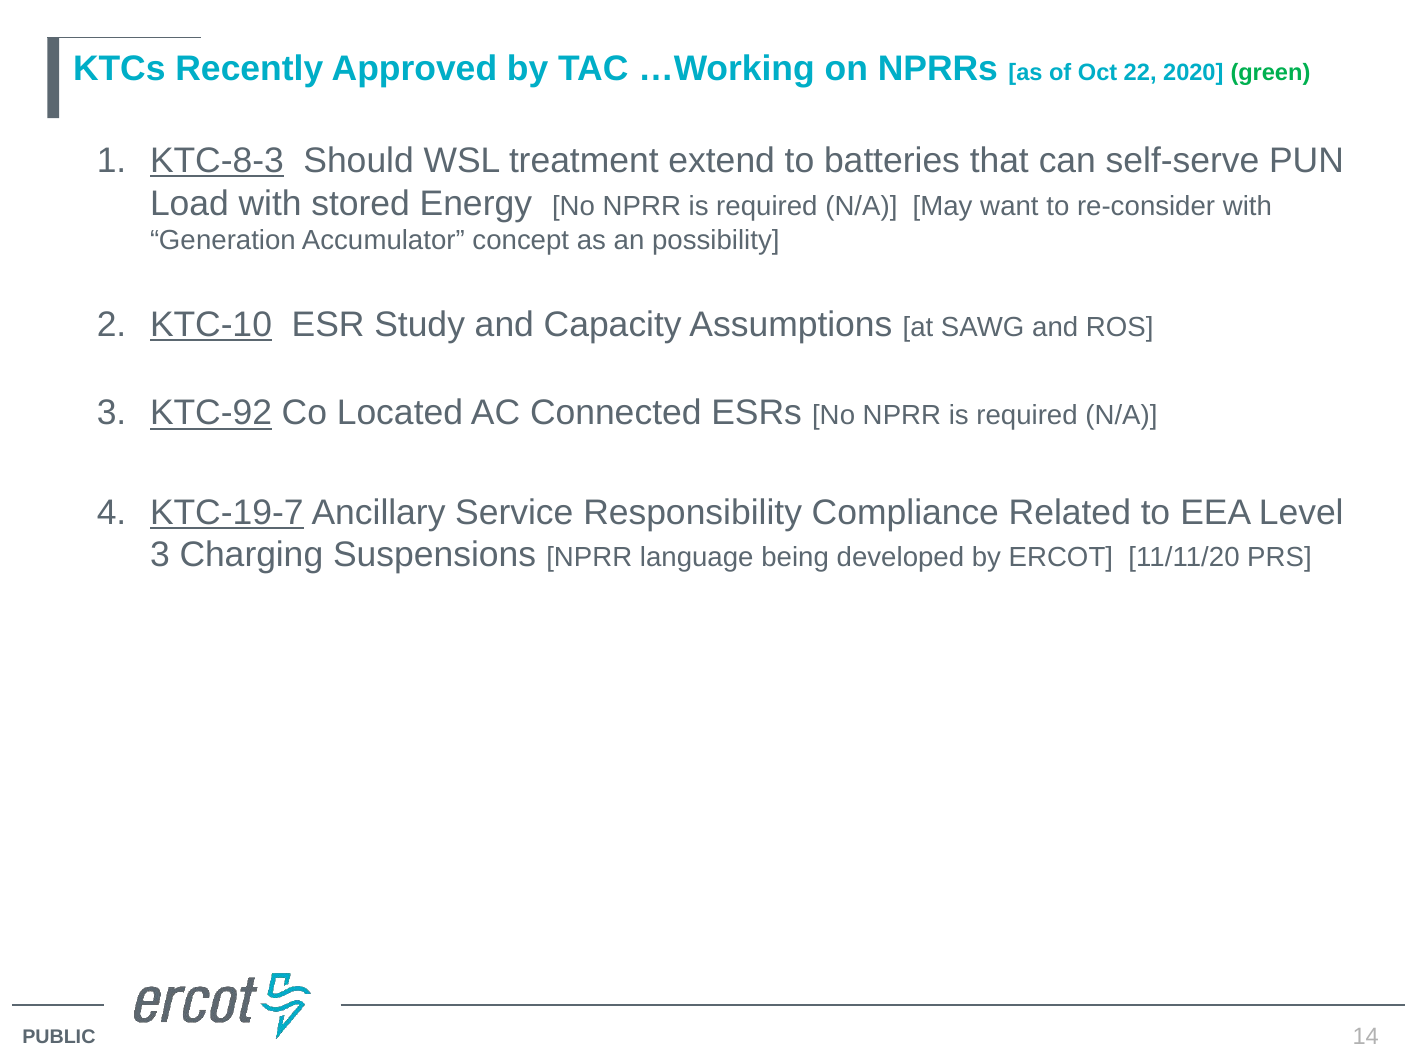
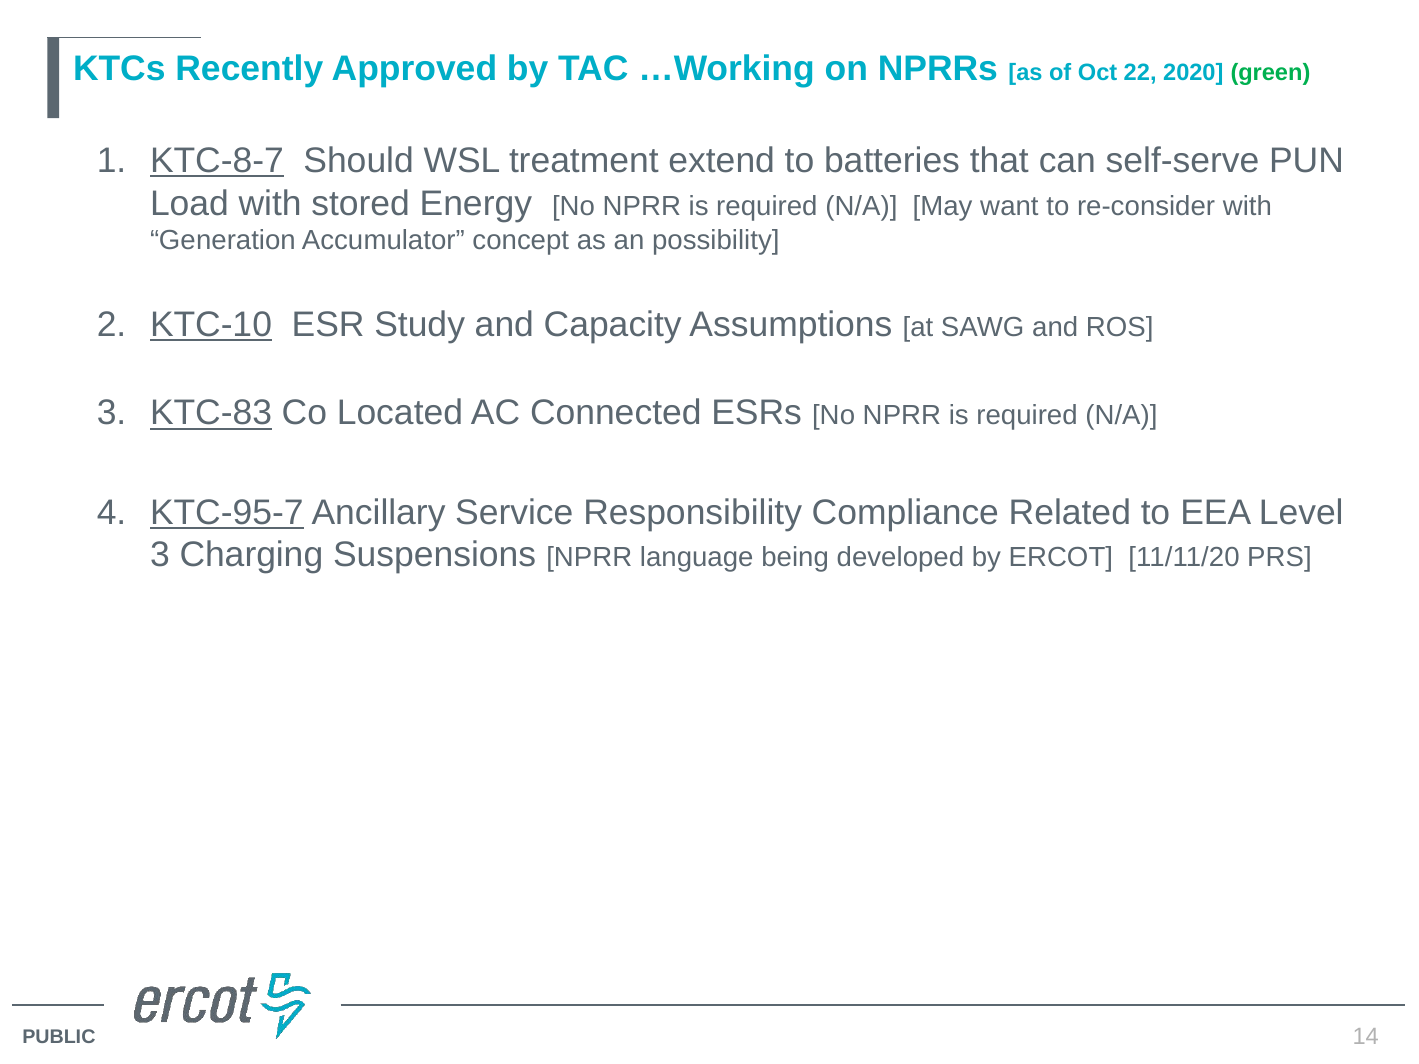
KTC-8-3: KTC-8-3 -> KTC-8-7 (217, 161)
KTC-92: KTC-92 -> KTC-83 (211, 413)
KTC-19-7: KTC-19-7 -> KTC-95-7 (227, 512)
